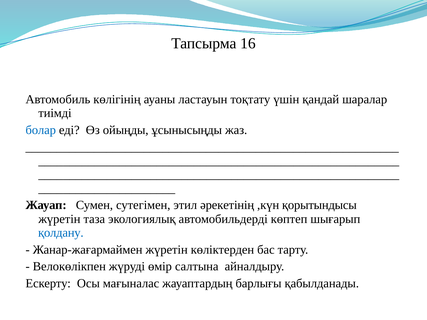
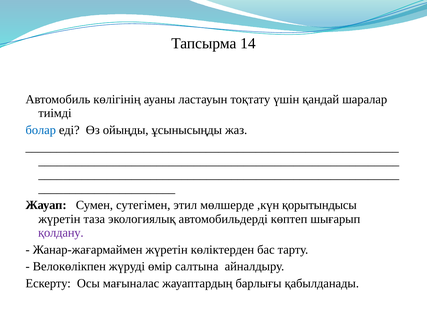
16: 16 -> 14 (248, 44)
әрекетінің: әрекетінің -> мөлшерде (227, 205)
қолдану colour: blue -> purple (61, 233)
